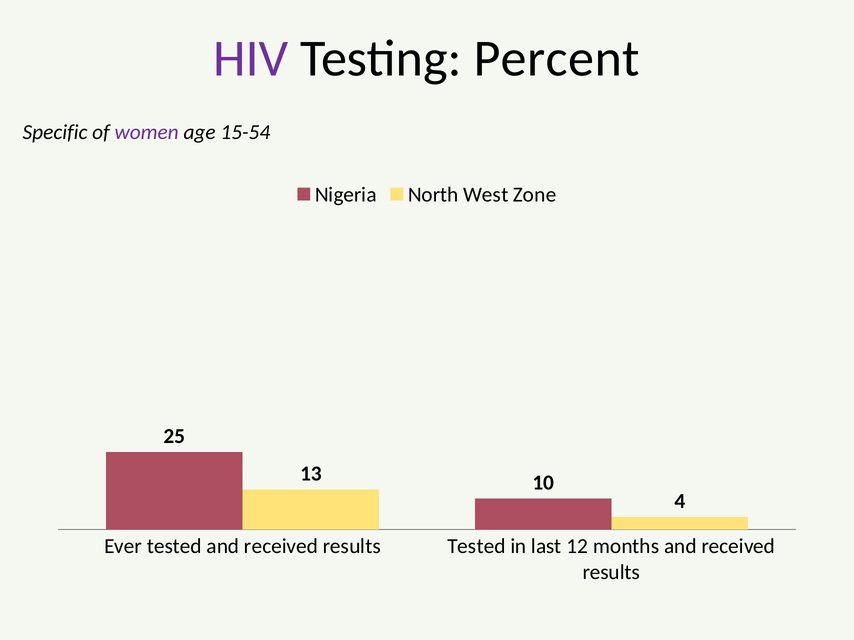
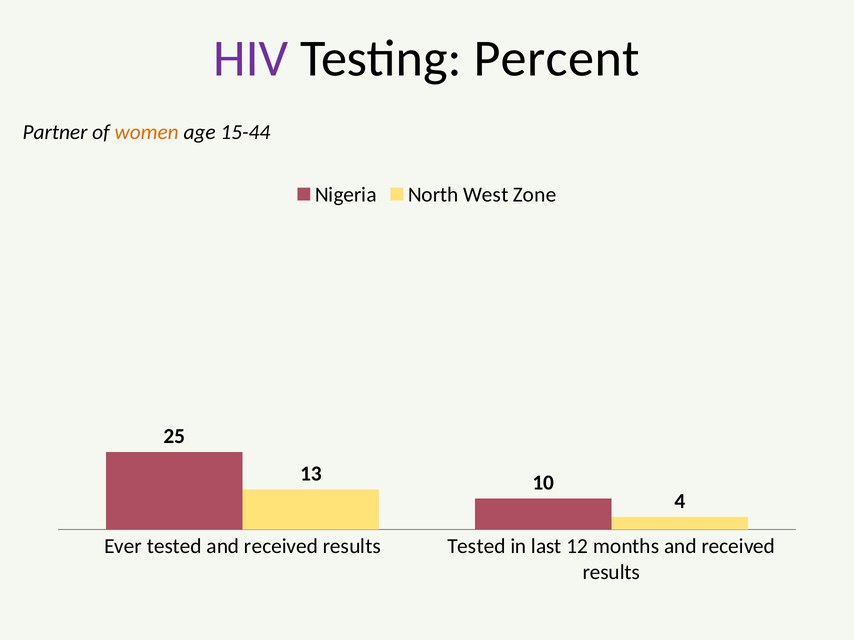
Specific: Specific -> Partner (55, 132)
women colour: purple -> orange (147, 132)
15-54: 15-54 -> 15-44 (245, 132)
